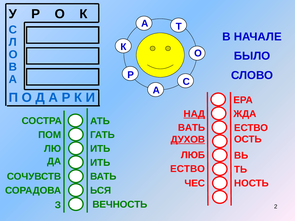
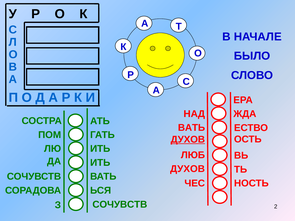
НАД underline: present -> none (194, 114)
ЕСТВО: ЕСТВО -> ДУХОВ (188, 169)
ВЕЧНОСТЬ: ВЕЧНОСТЬ -> СОЧУВСТВ (120, 205)
